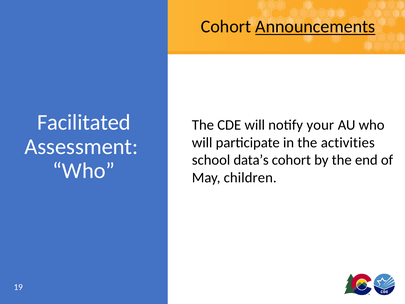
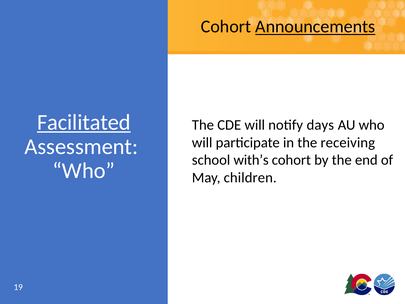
Facilitated underline: none -> present (84, 122)
your: your -> days (320, 125)
activities: activities -> receiving (348, 142)
data’s: data’s -> with’s (251, 160)
